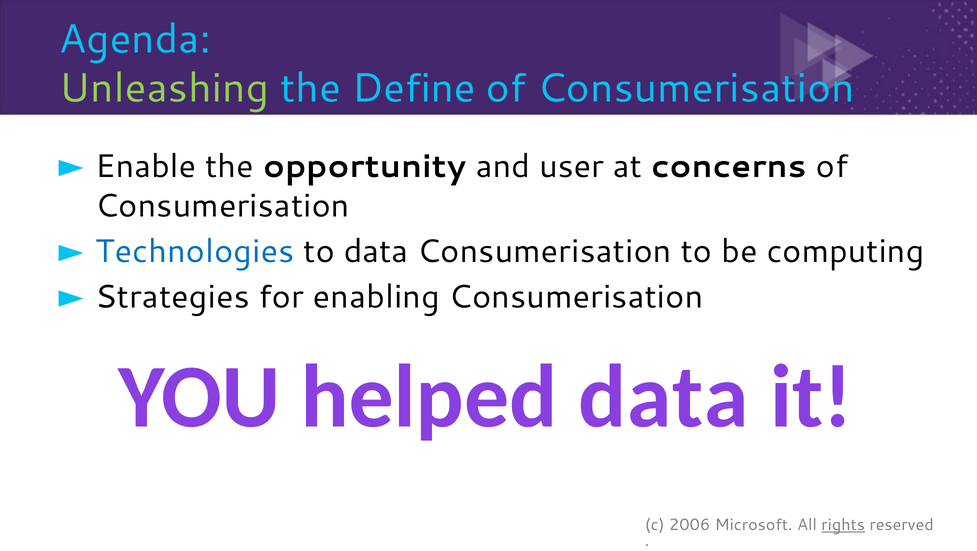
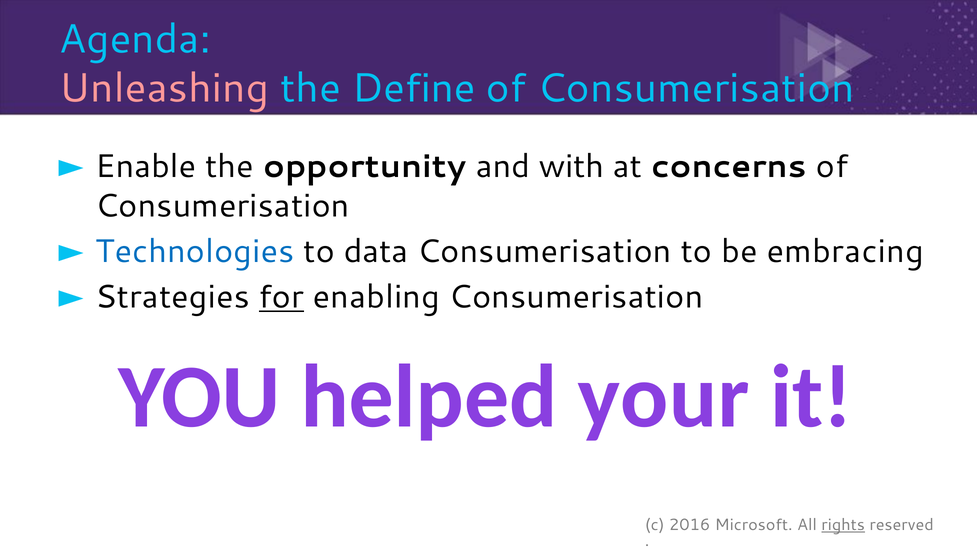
Unleashing colour: light green -> pink (164, 88)
user: user -> with (572, 167)
computing: computing -> embracing (845, 251)
for underline: none -> present (281, 297)
helped data: data -> your (663, 397)
2006: 2006 -> 2016 (690, 525)
